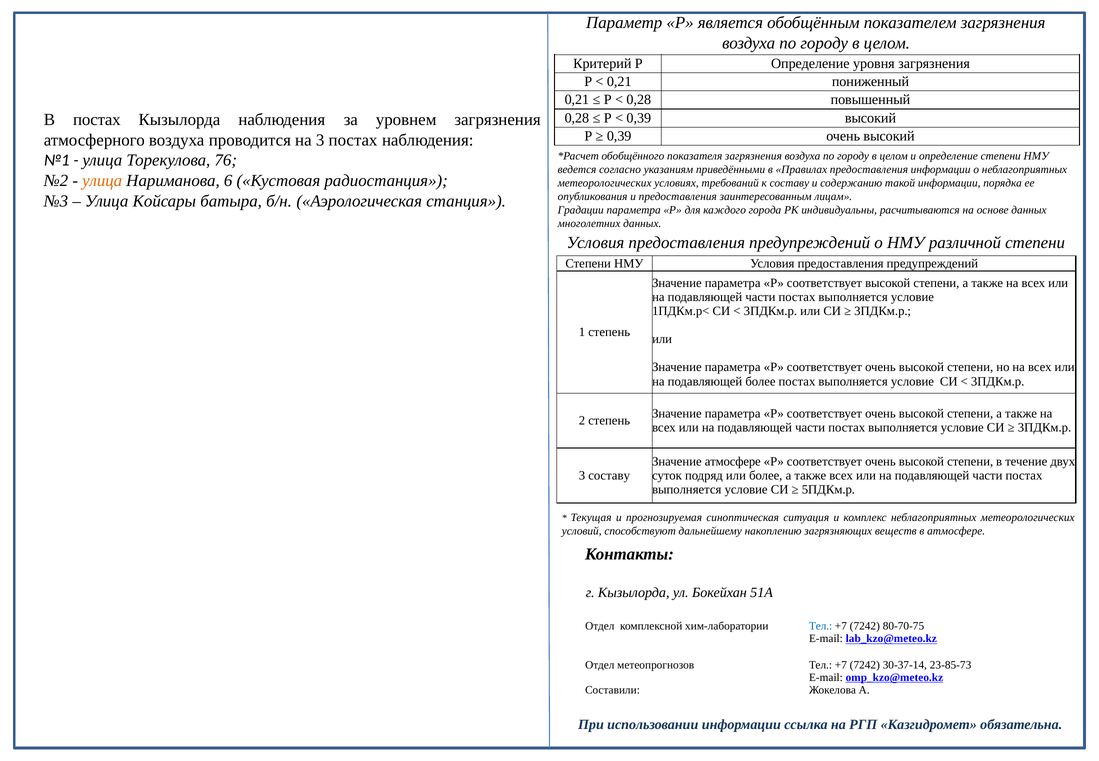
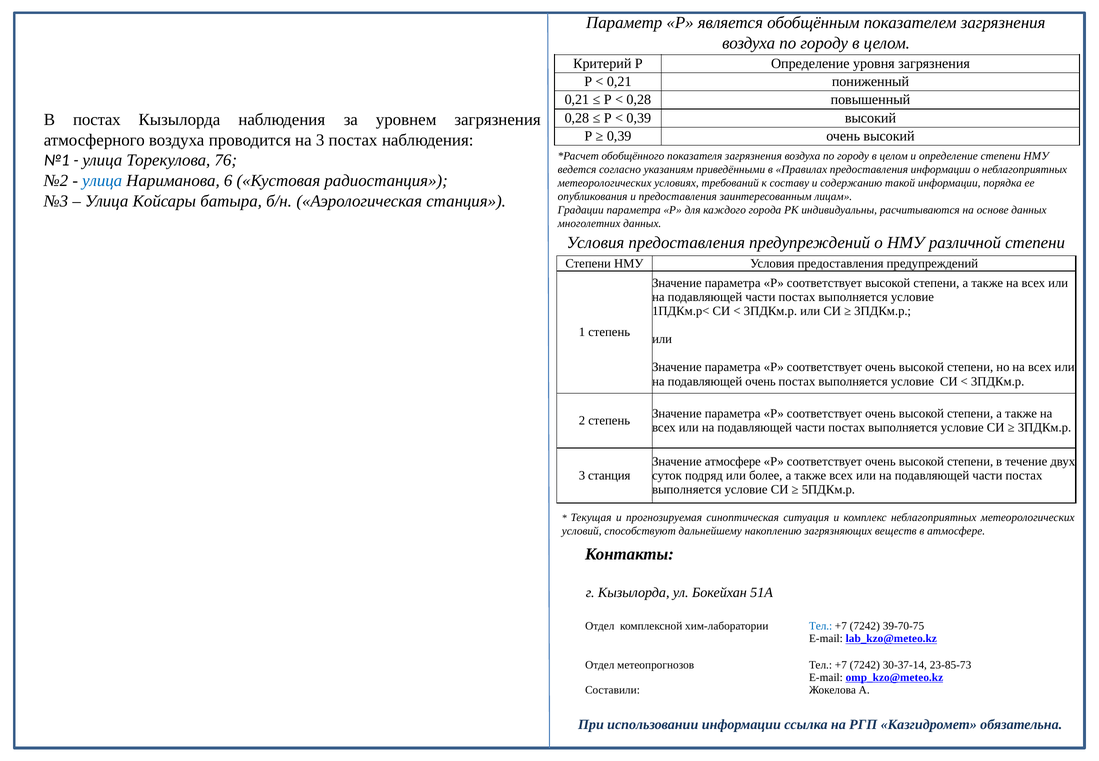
улица colour: orange -> blue (102, 181)
подавляющей более: более -> очень (760, 381)
3 составу: составу -> станция (609, 476)
80-70-75: 80-70-75 -> 39-70-75 (903, 626)
